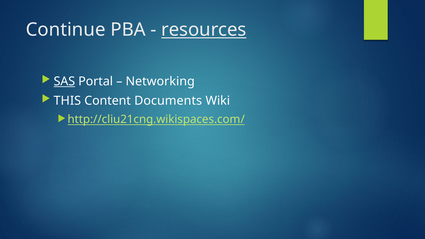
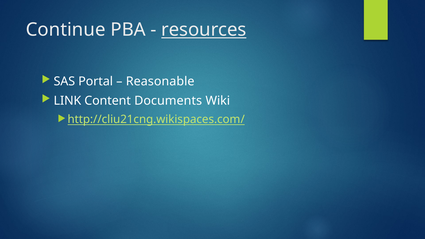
SAS underline: present -> none (64, 81)
Networking: Networking -> Reasonable (160, 81)
THIS: THIS -> LINK (67, 101)
